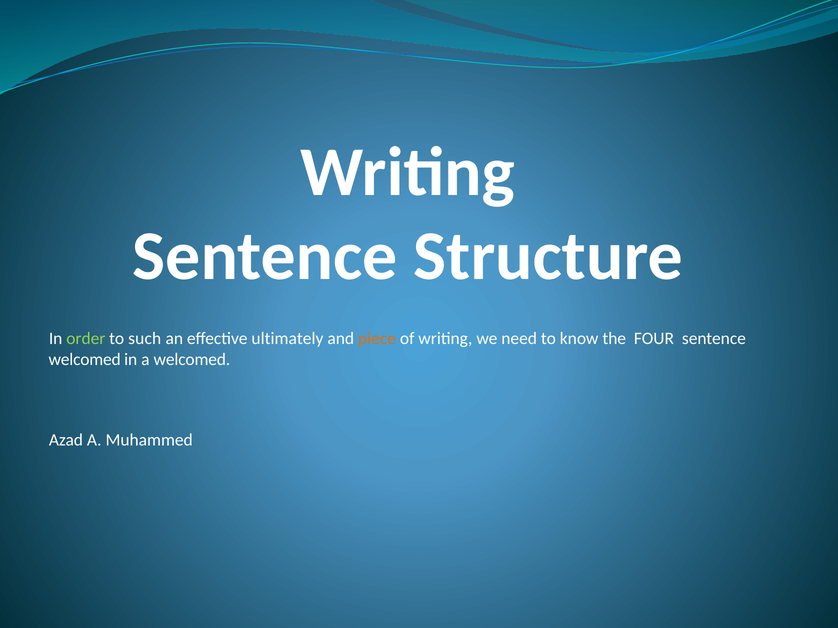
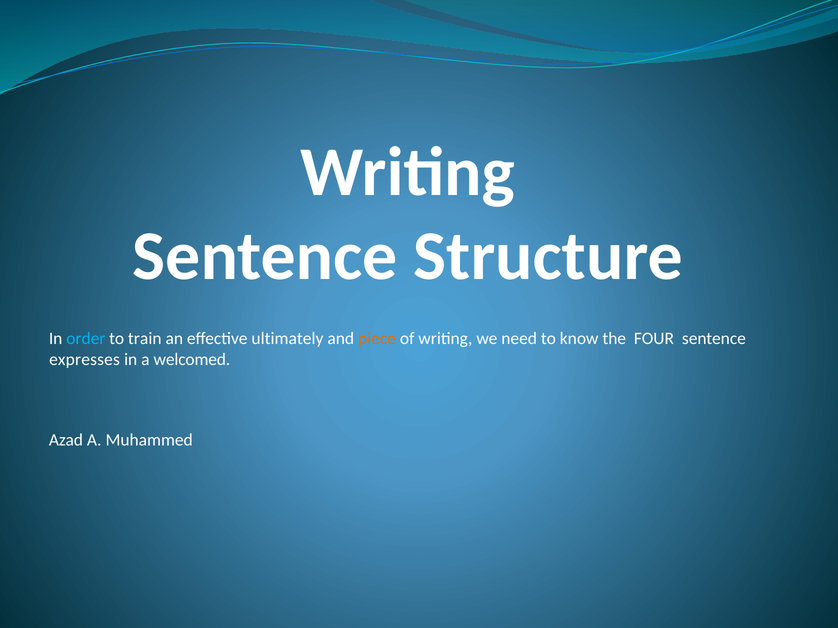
order colour: light green -> light blue (86, 339)
such: such -> train (145, 339)
welcomed: welcomed -> expresses (84, 360)
